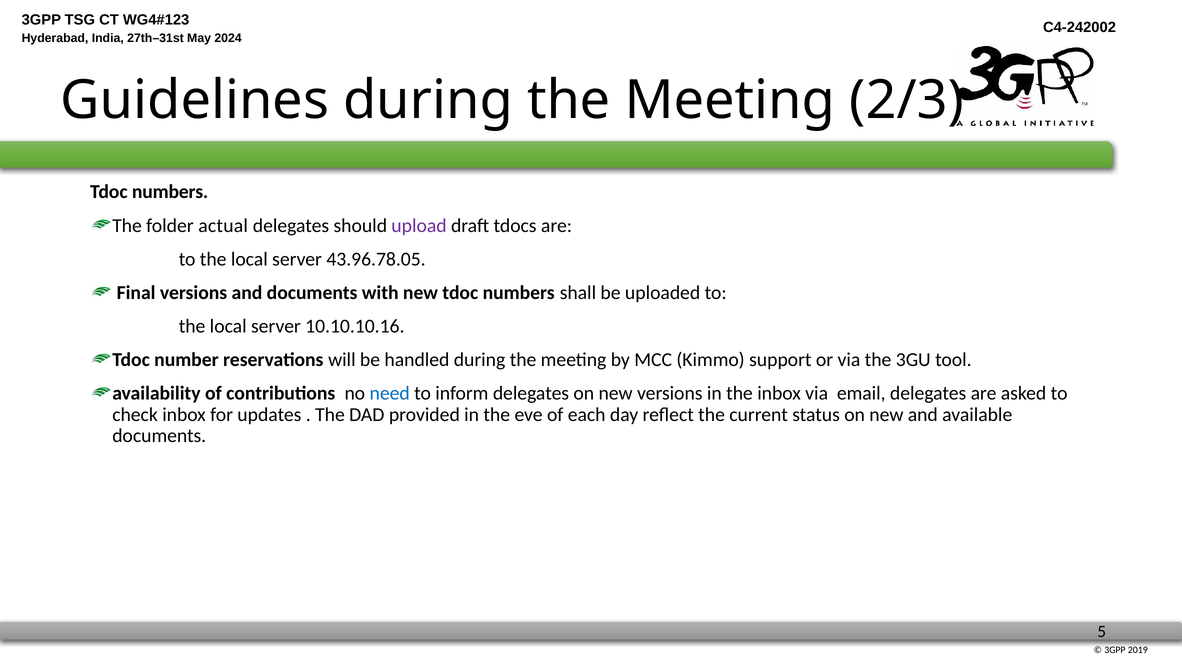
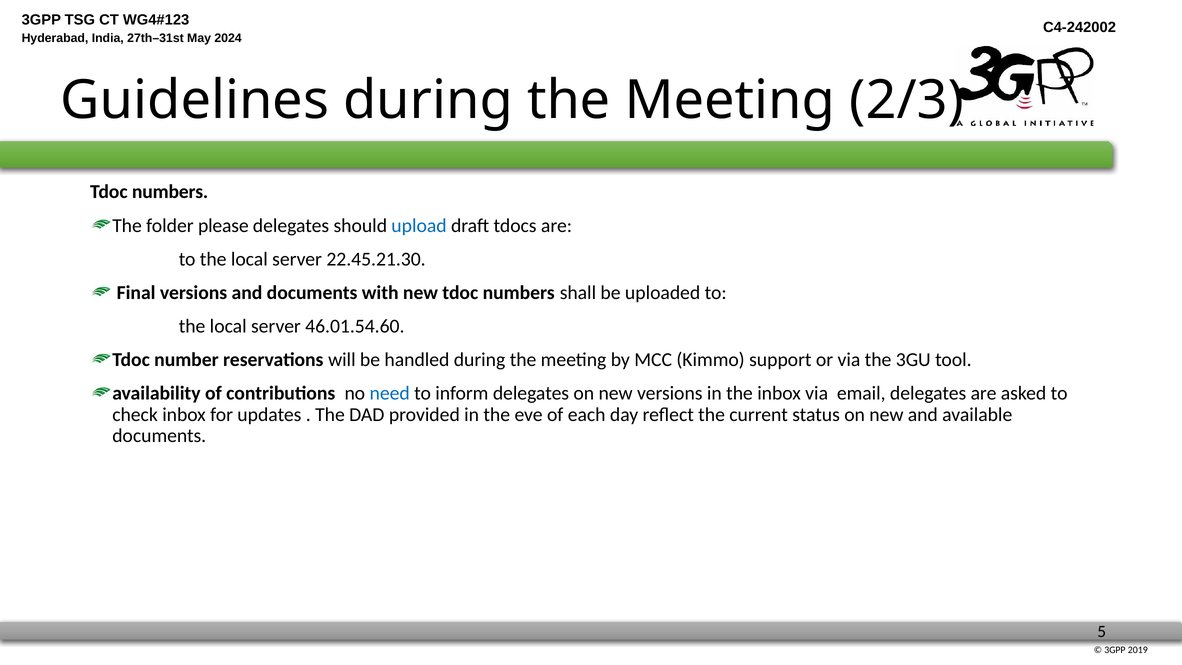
actual: actual -> please (223, 225)
upload colour: purple -> blue (419, 225)
43.96.78.05: 43.96.78.05 -> 22.45.21.30 (376, 259)
10.10.10.16: 10.10.10.16 -> 46.01.54.60 (355, 326)
